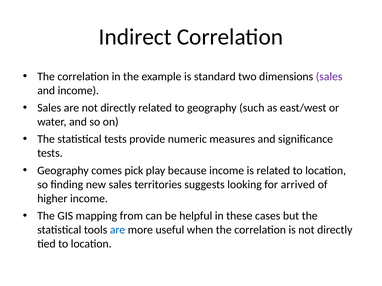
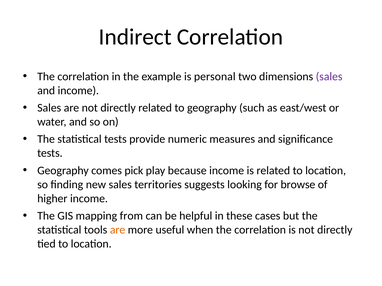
standard: standard -> personal (215, 77)
arrived: arrived -> browse (298, 185)
are colour: blue -> orange (118, 230)
